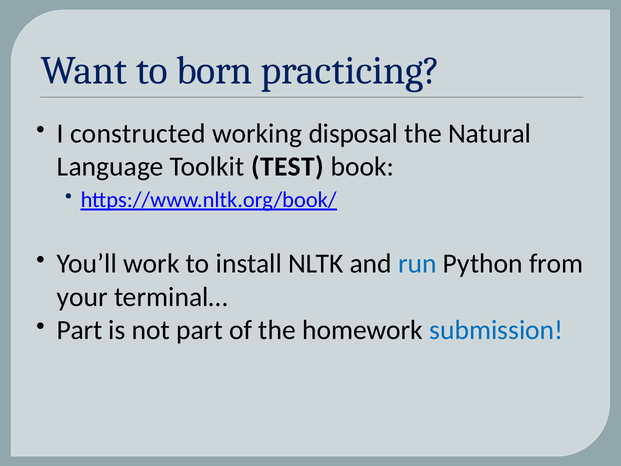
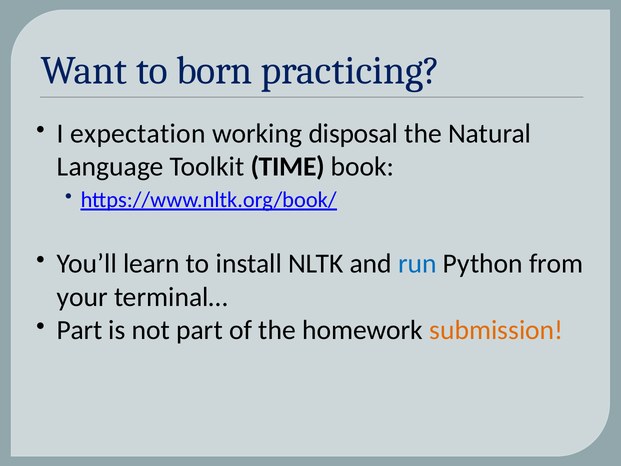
constructed: constructed -> expectation (138, 133)
TEST: TEST -> TIME (288, 166)
work: work -> learn (152, 264)
submission colour: blue -> orange (496, 330)
